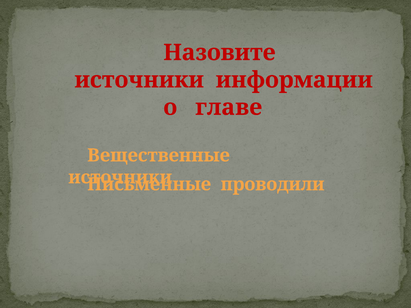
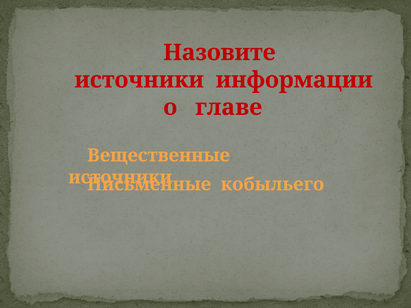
проводили: проводили -> кобыльего (272, 184)
